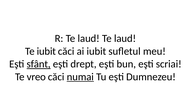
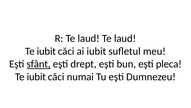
scriai: scriai -> pleca (169, 64)
vreo: vreo -> iubit (36, 76)
numai underline: present -> none (80, 76)
